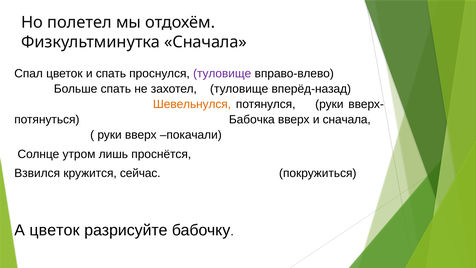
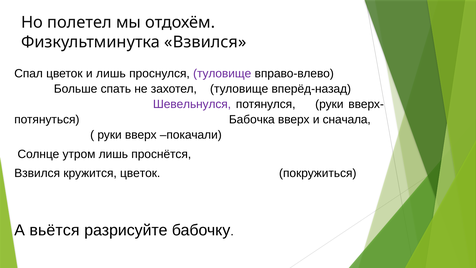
Физкультминутка Сначала: Сначала -> Взвился (205, 42)
и спать: спать -> лишь (111, 74)
Шевельнулся colour: orange -> purple (192, 104)
кружится сейчас: сейчас -> цветок (140, 173)
А цветок: цветок -> вьётся (55, 230)
